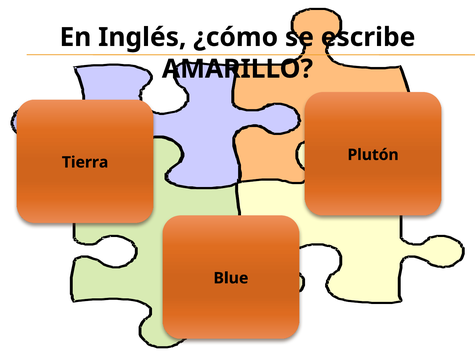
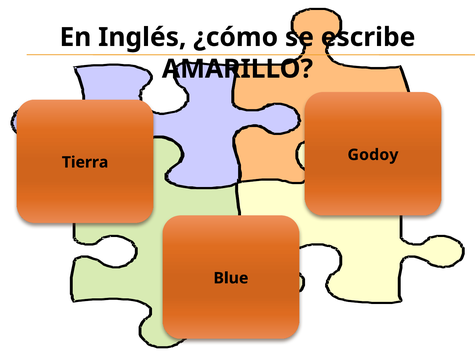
Plutón: Plutón -> Godoy (373, 155)
